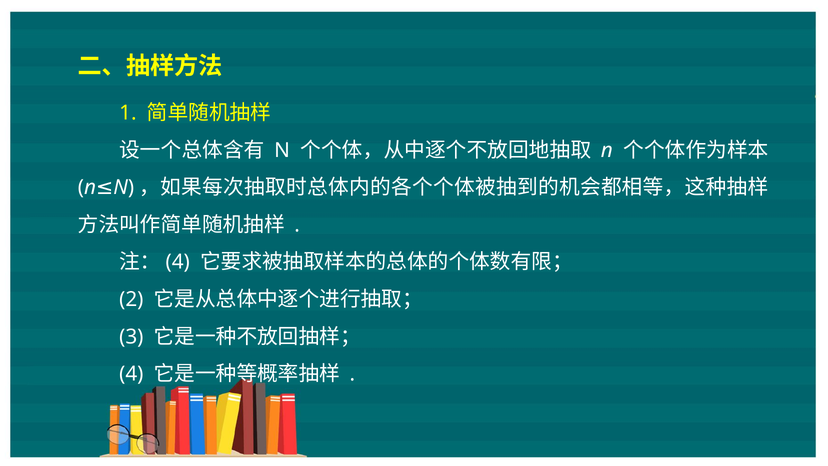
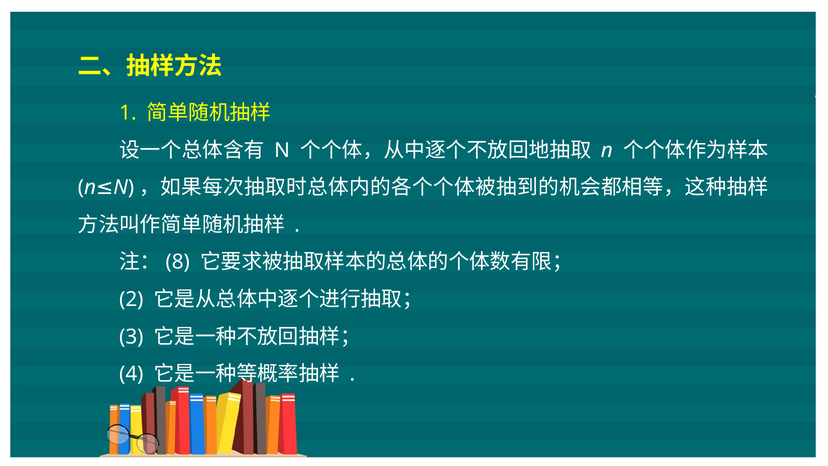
4: 4 -> 8 (178, 262)
